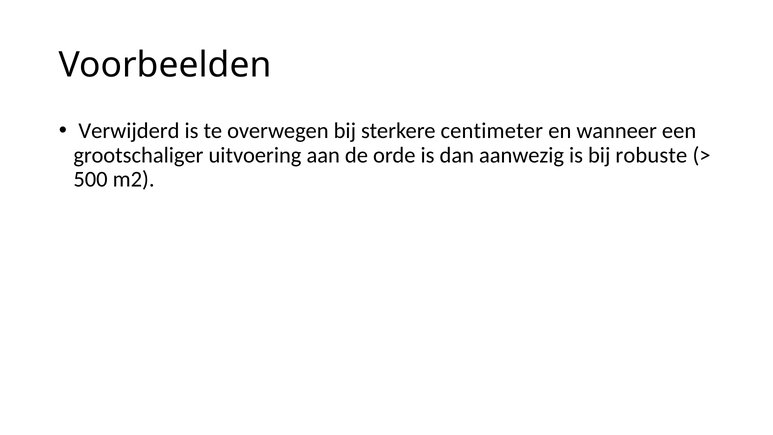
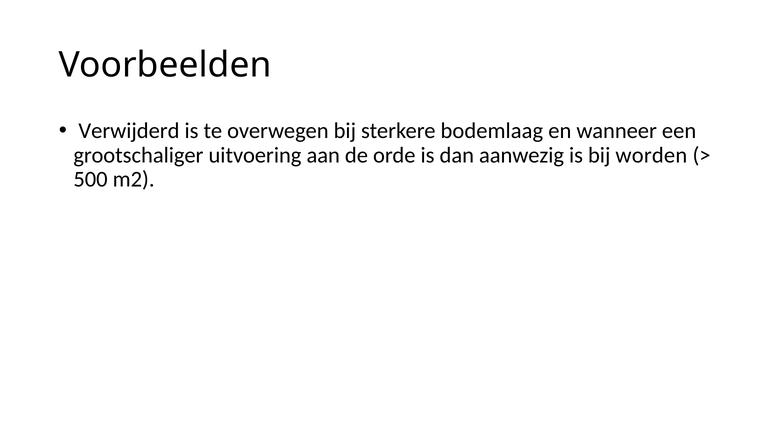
centimeter: centimeter -> bodemlaag (492, 131)
robuste: robuste -> worden (651, 155)
